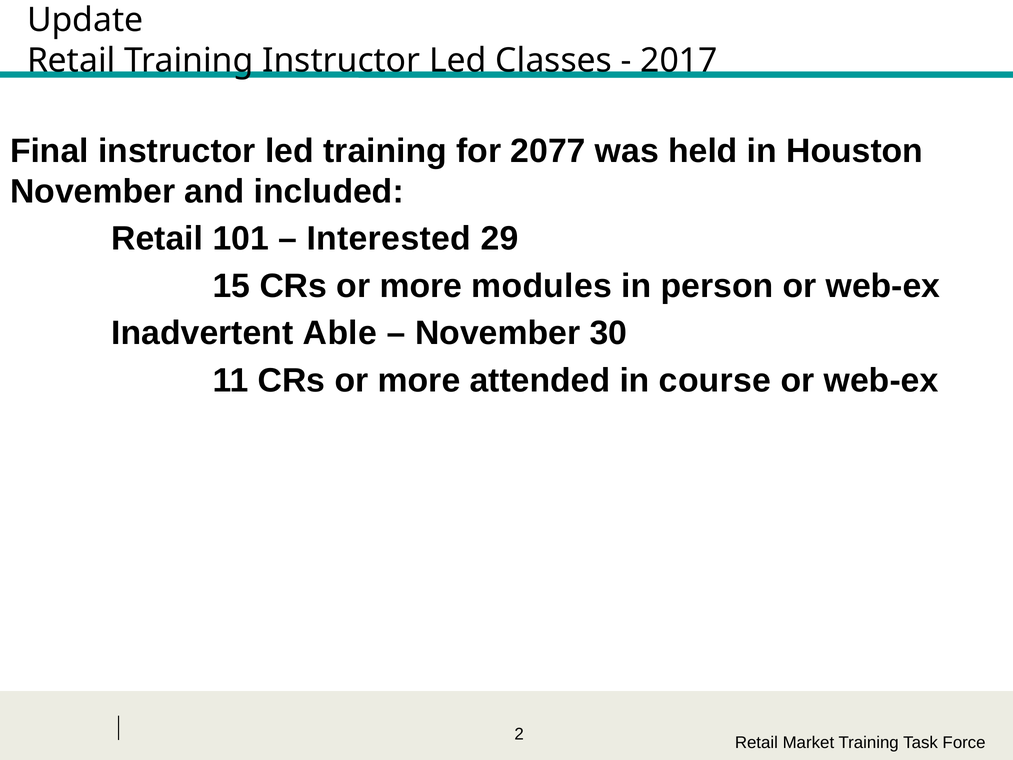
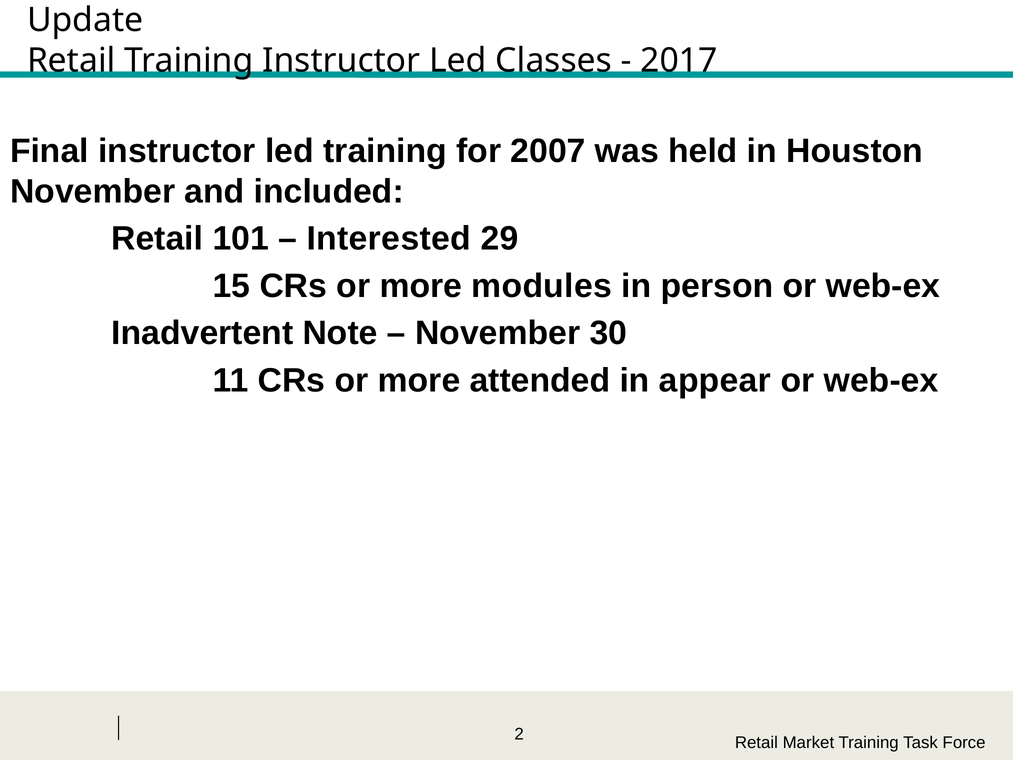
2077: 2077 -> 2007 (548, 151)
Able: Able -> Note (340, 333)
course: course -> appear (715, 380)
